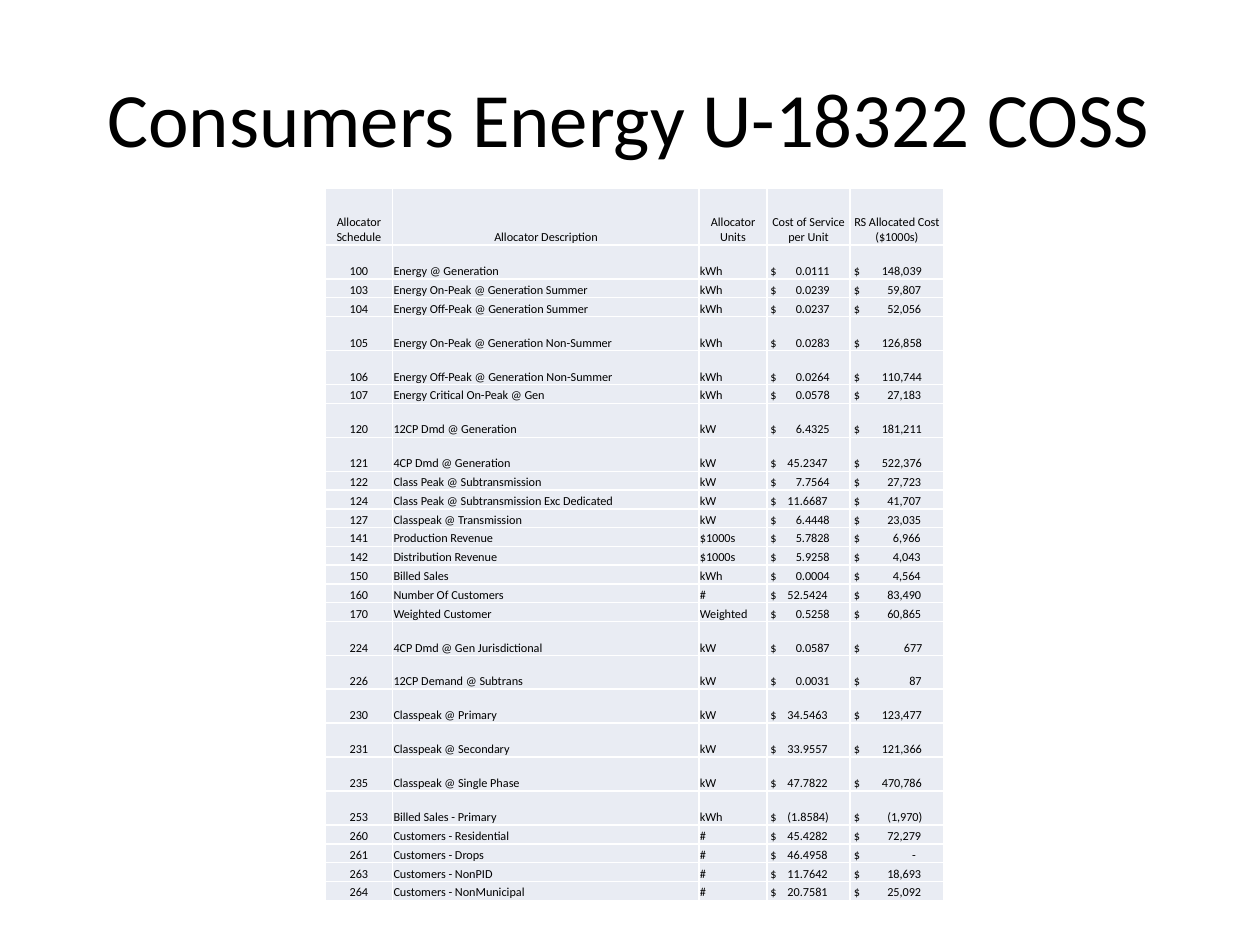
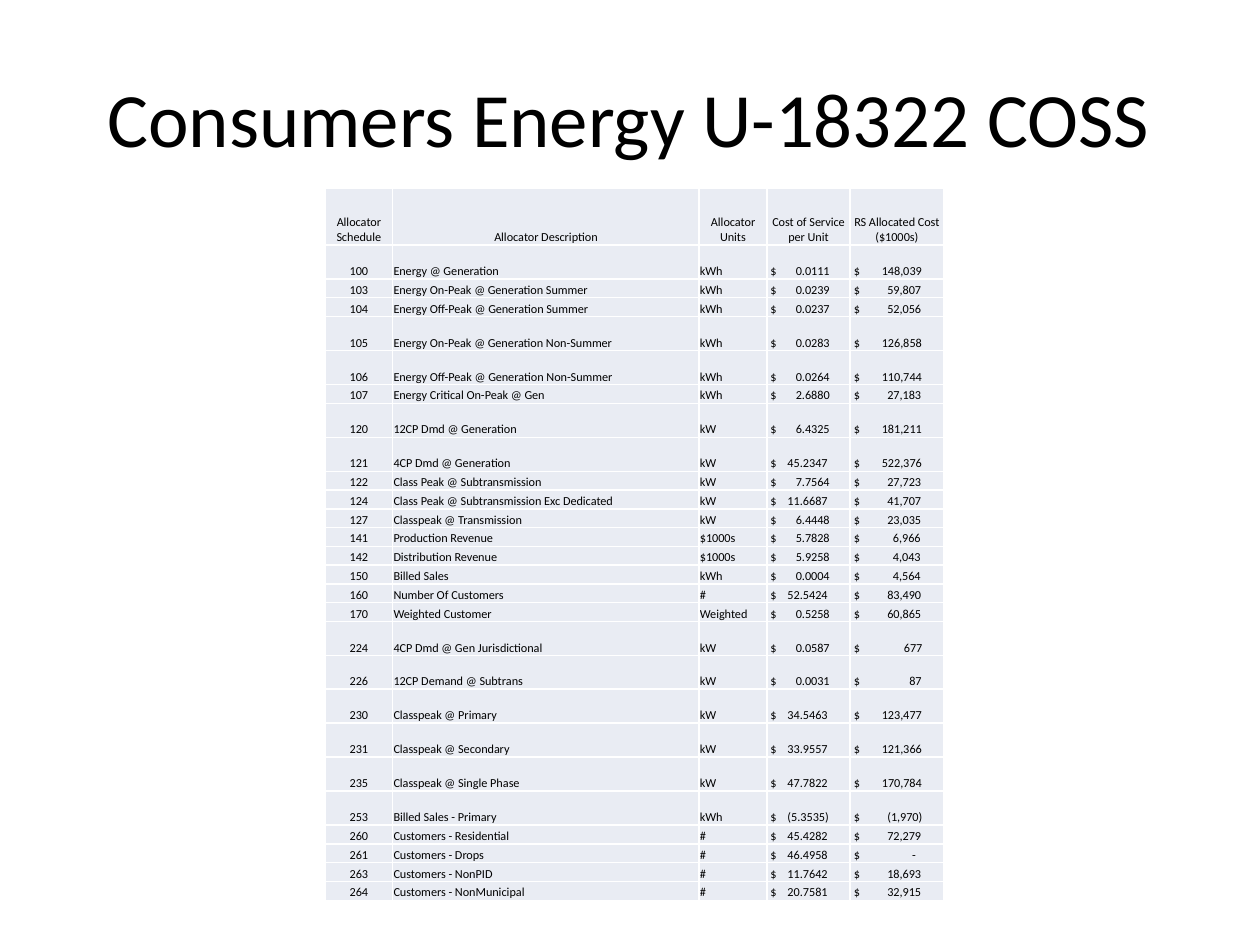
0.0578: 0.0578 -> 2.6880 (813, 396)
470,786: 470,786 -> 170,784 (902, 784)
1.8584: 1.8584 -> 5.3535 (808, 818)
25,092: 25,092 -> 32,915 (904, 893)
